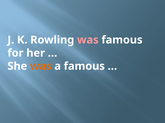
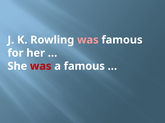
was colour: orange -> red (41, 67)
